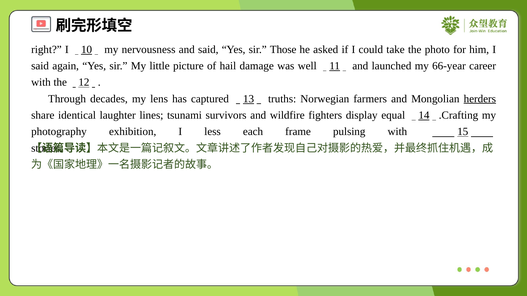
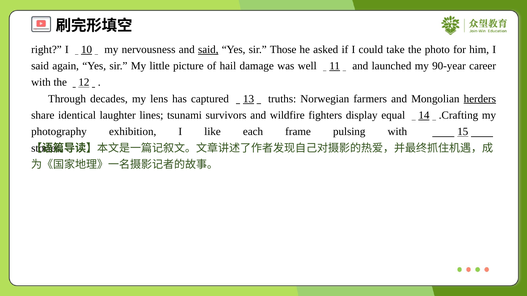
said underline: none -> present (208, 50)
66-year: 66-year -> 90-year (449, 66)
less: less -> like (213, 132)
